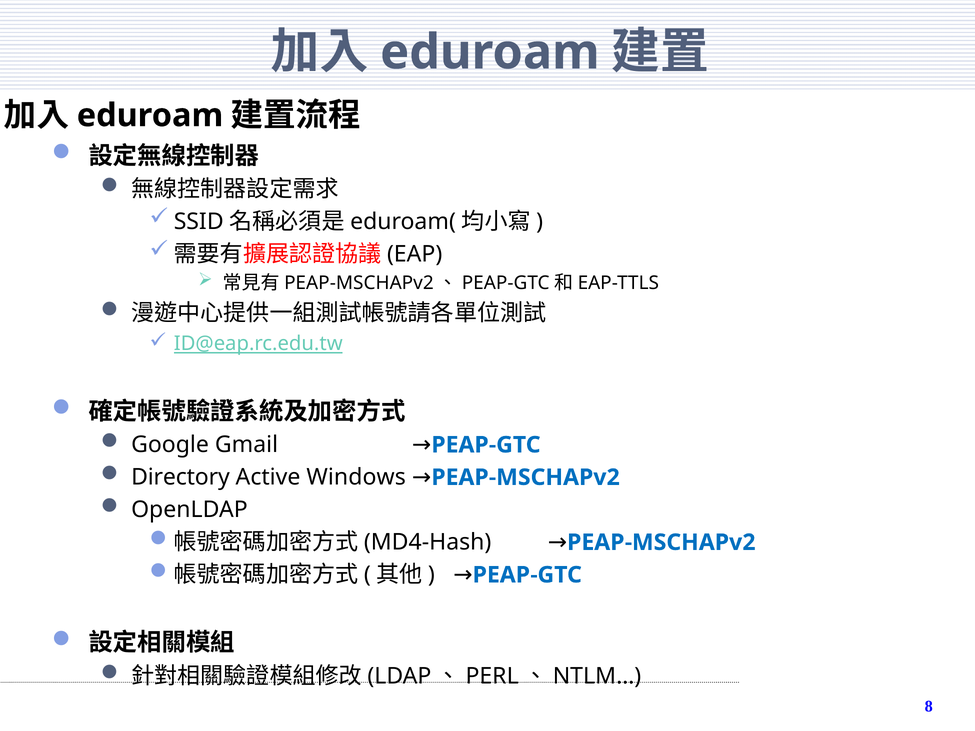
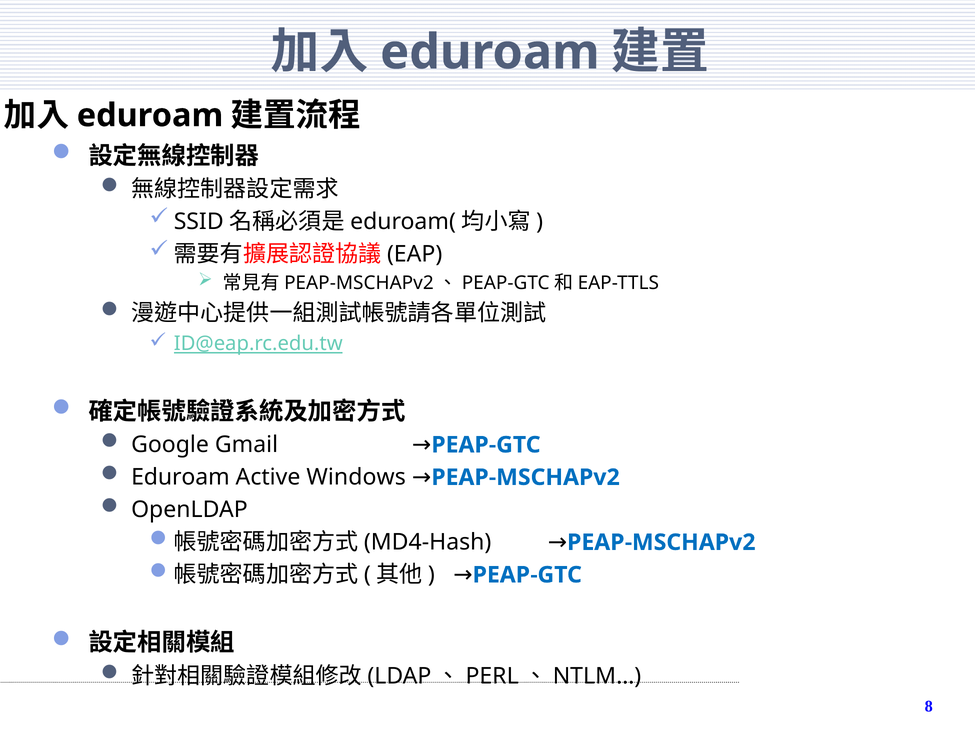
Directory: Directory -> Eduroam (180, 478)
